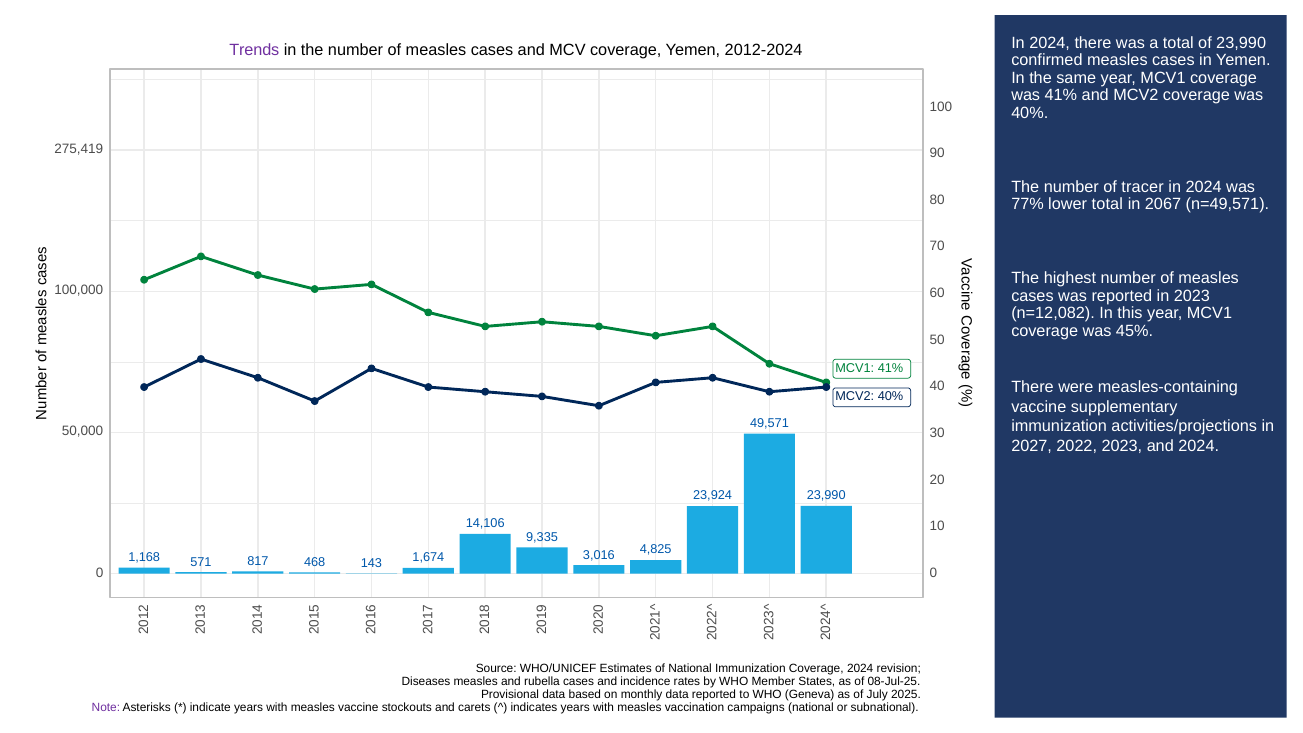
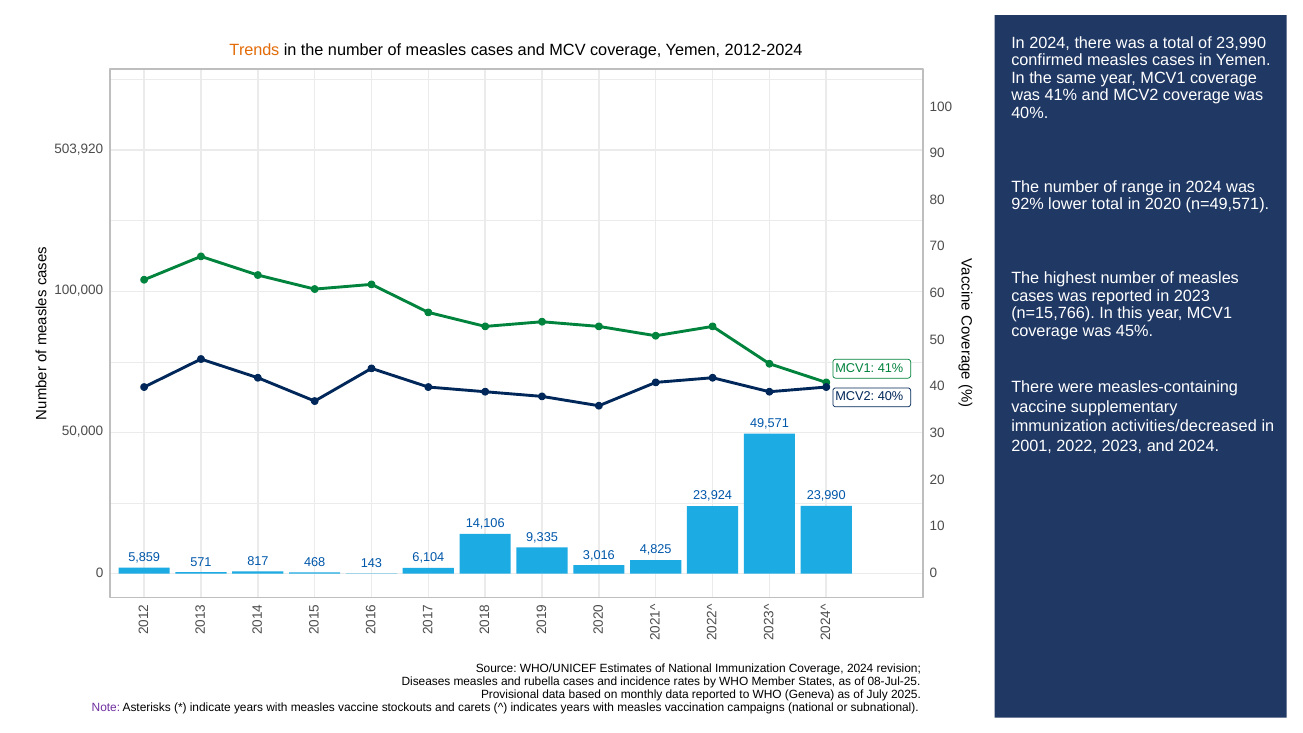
Trends colour: purple -> orange (254, 50)
275,419: 275,419 -> 503,920 (79, 149)
tracer: tracer -> range (1143, 187)
77%: 77% -> 92% (1028, 204)
2067: 2067 -> 2020 (1163, 204)
n=12,082: n=12,082 -> n=15,766 (1053, 313)
activities/projections: activities/projections -> activities/decreased (1184, 426)
2027: 2027 -> 2001 (1032, 446)
1,168: 1,168 -> 5,859 (144, 557)
1,674: 1,674 -> 6,104 (428, 557)
